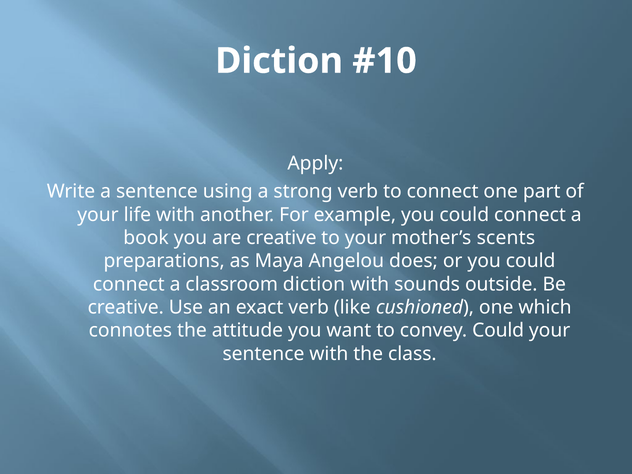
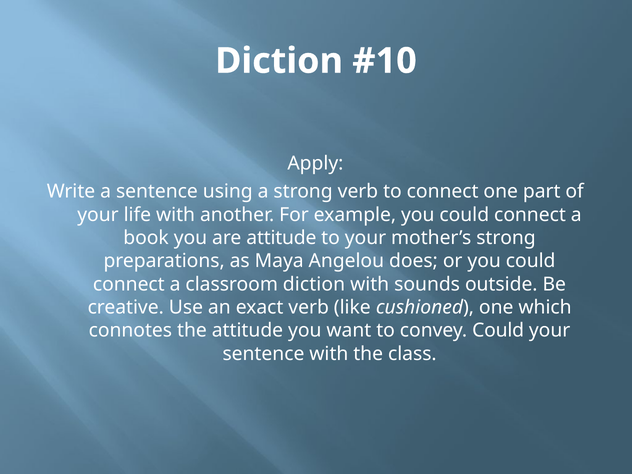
are creative: creative -> attitude (281, 238)
mother’s scents: scents -> strong (506, 238)
